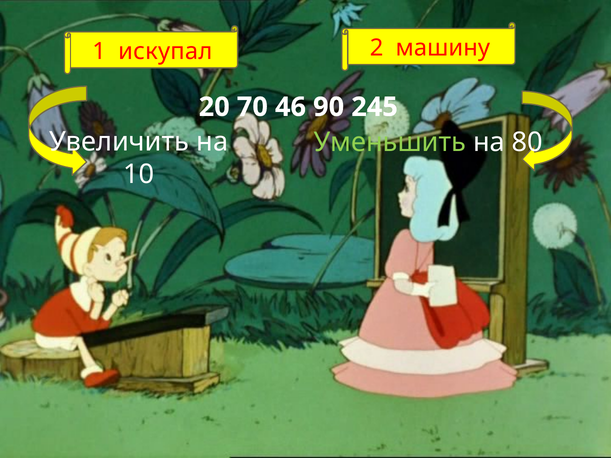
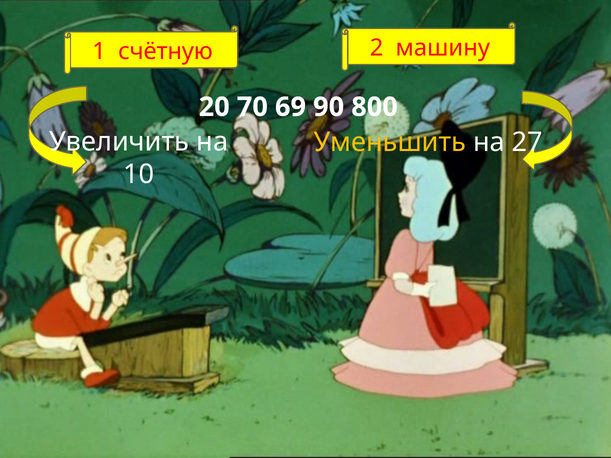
искупал: искупал -> счётную (165, 52)
46: 46 -> 69 (290, 107)
245: 245 -> 800 (375, 107)
Уменьшить colour: light green -> yellow (390, 142)
80: 80 -> 27 (527, 142)
